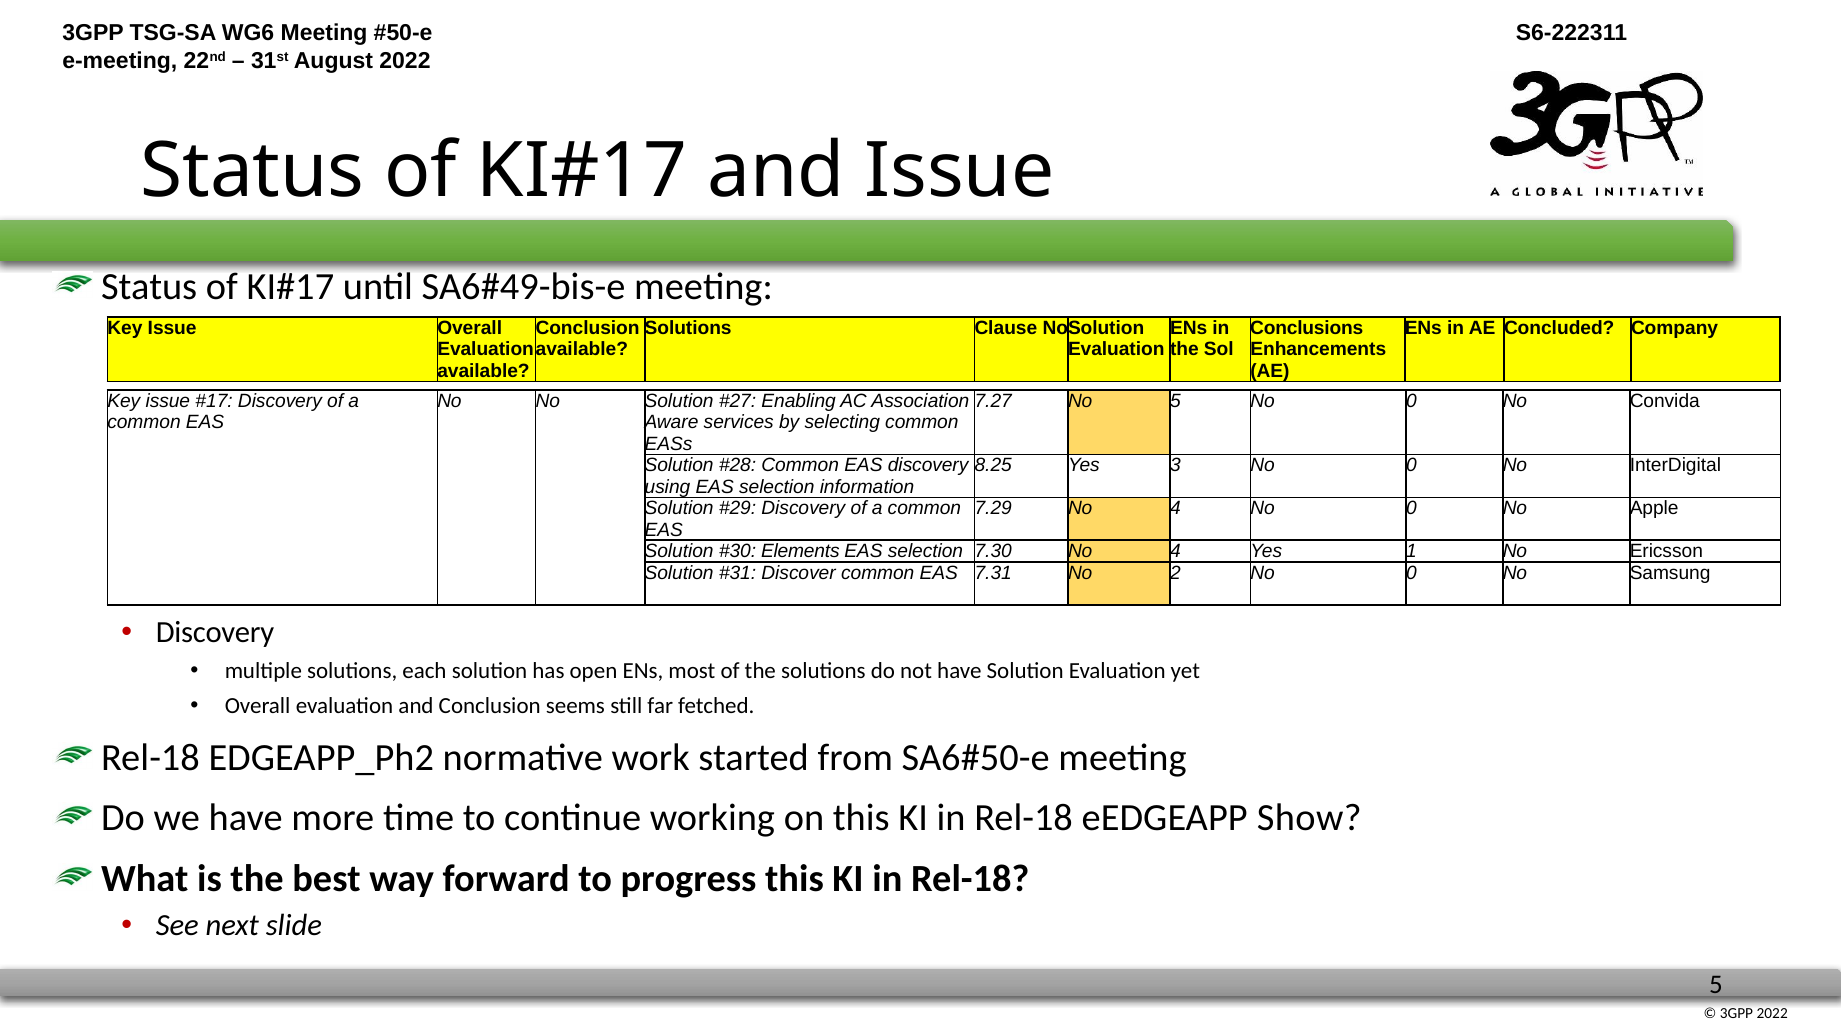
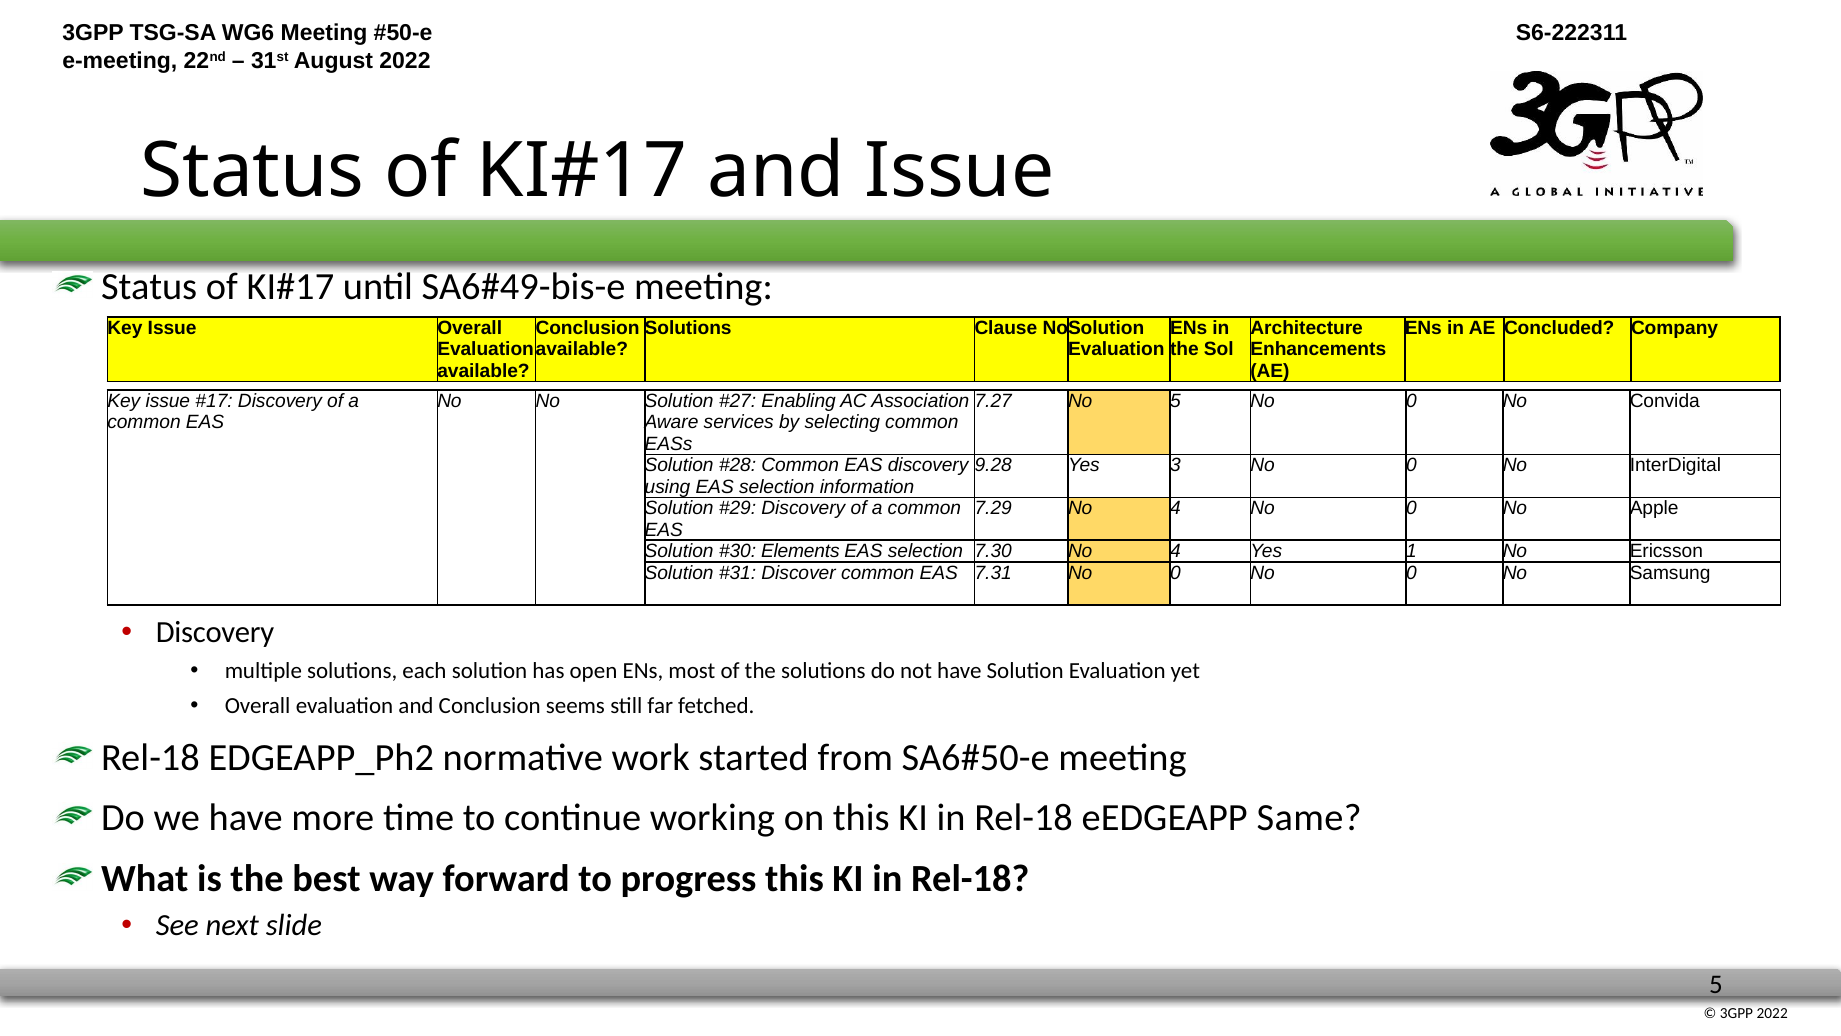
Conclusions: Conclusions -> Architecture (1307, 328)
8.25: 8.25 -> 9.28 (993, 465)
7.31 No 2: 2 -> 0 (1175, 572)
Show: Show -> Same (1309, 818)
